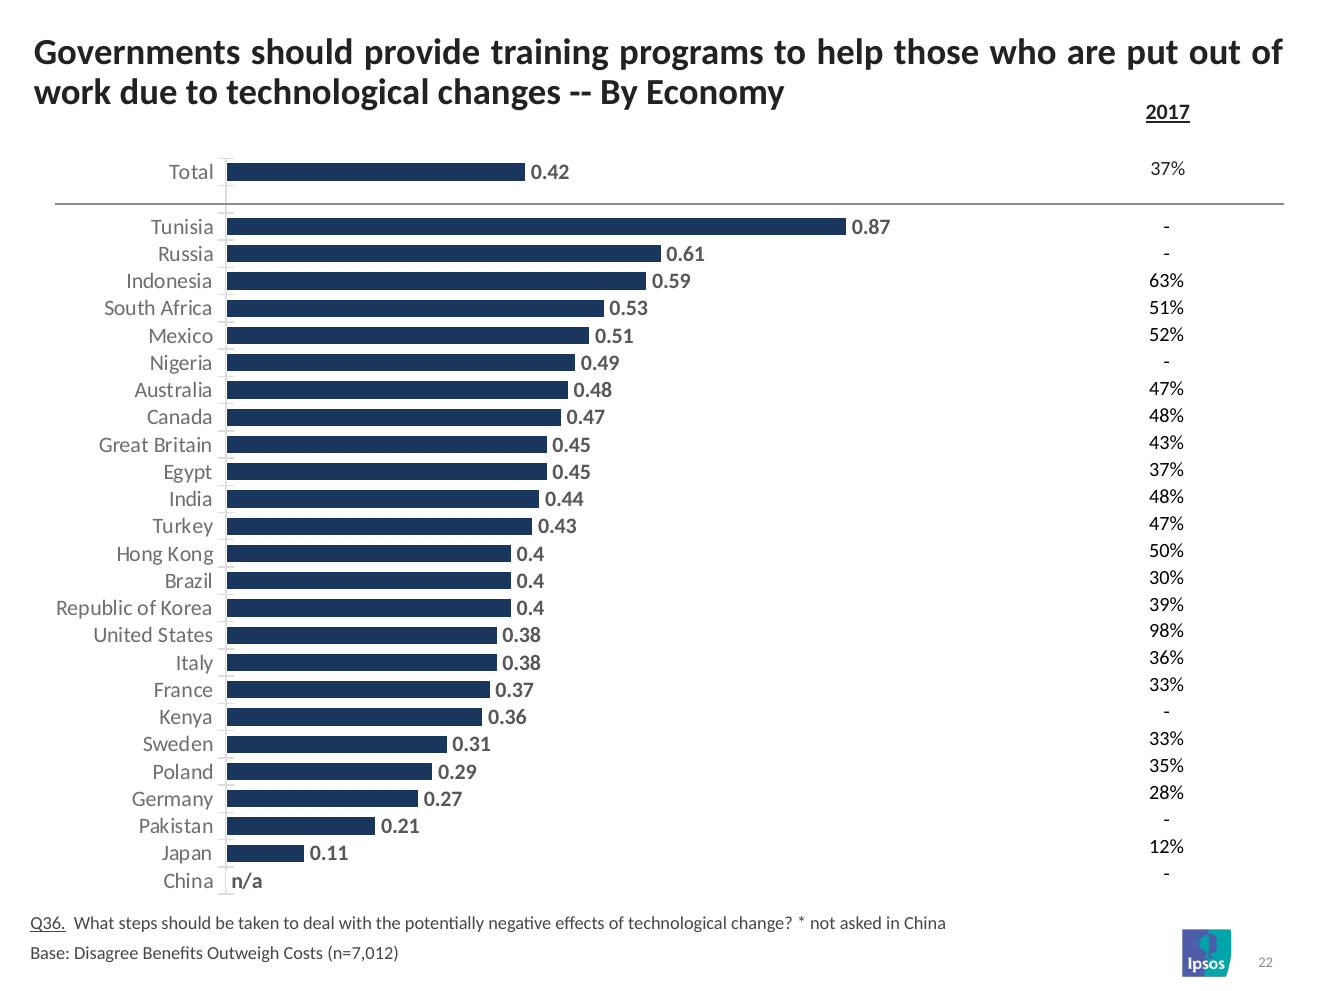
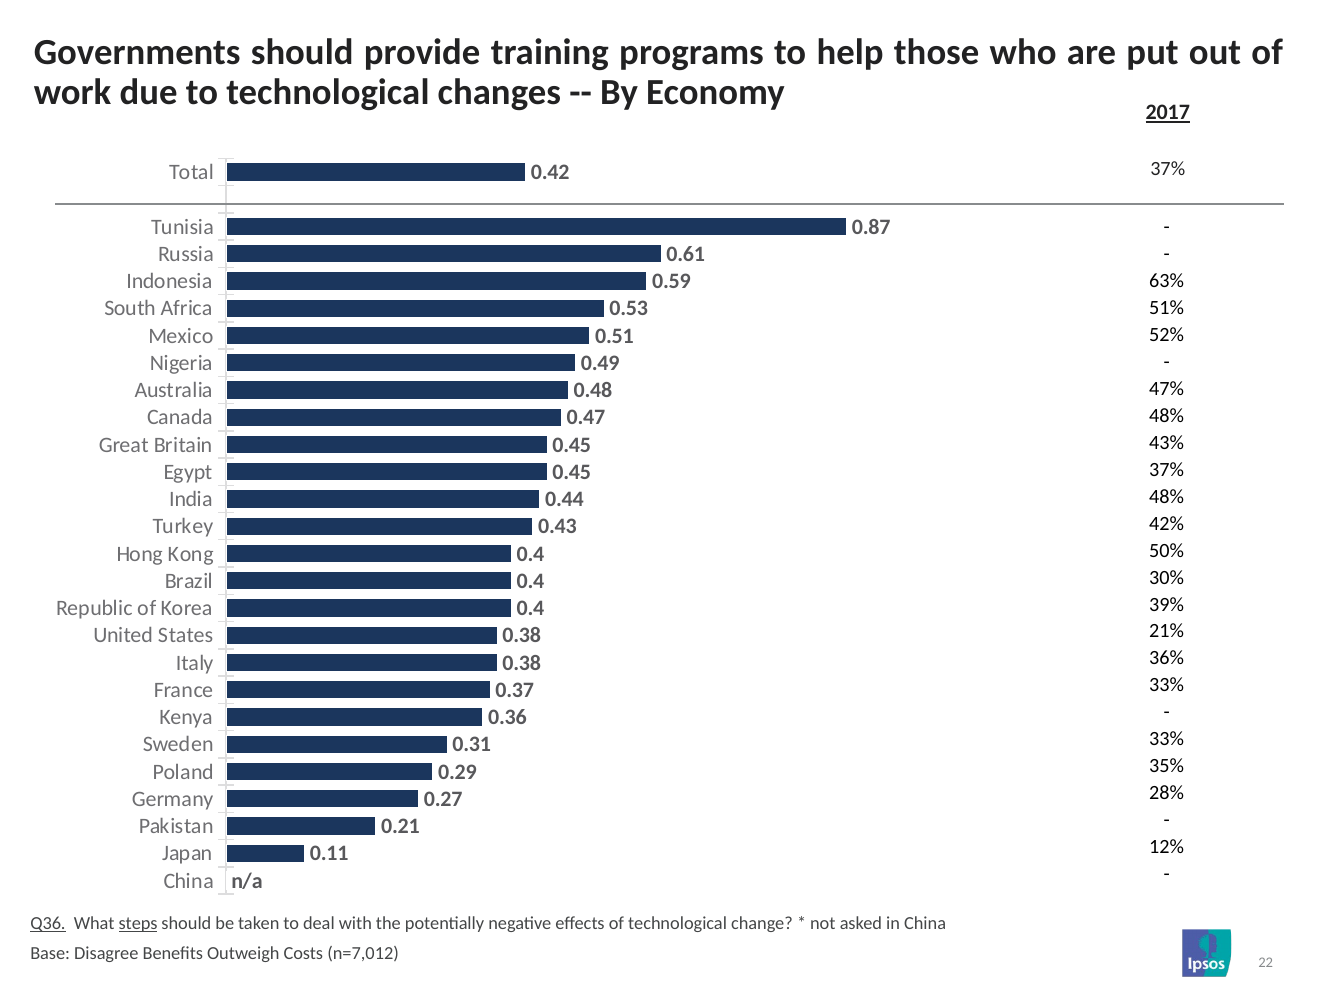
47%: 47% -> 42% (1167, 524)
98%: 98% -> 21% (1167, 632)
steps underline: none -> present (138, 924)
